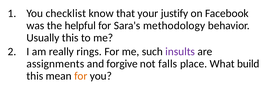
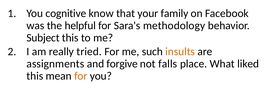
checklist: checklist -> cognitive (66, 13)
justify: justify -> family (175, 13)
Usually: Usually -> Subject (43, 38)
rings: rings -> tried (89, 51)
insults colour: purple -> orange (180, 51)
build: build -> liked (248, 64)
